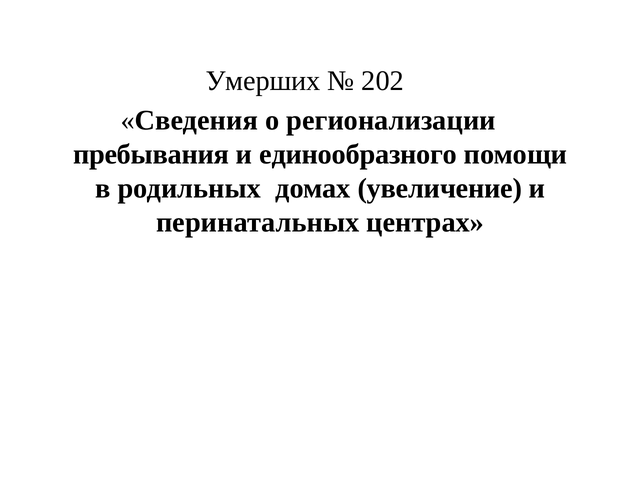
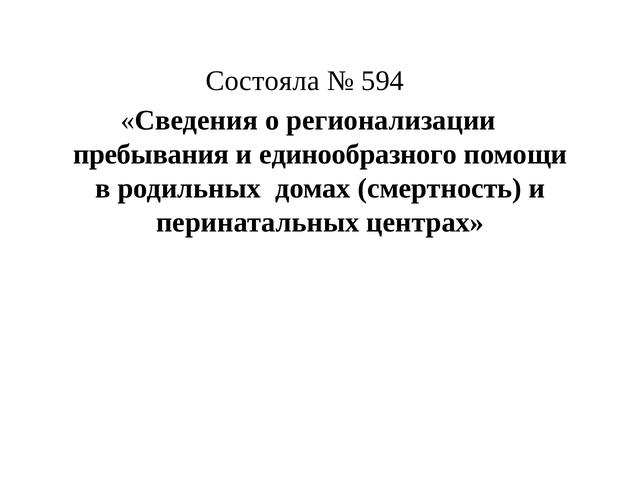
Умерших: Умерших -> Состояла (263, 81)
202: 202 -> 594 (383, 81)
увеличение: увеличение -> смертность (440, 188)
